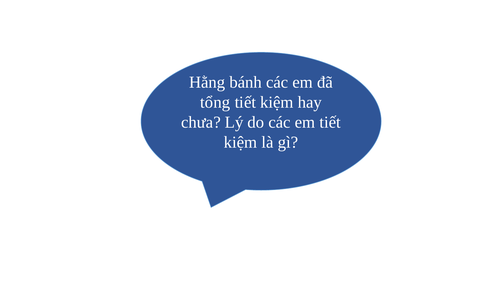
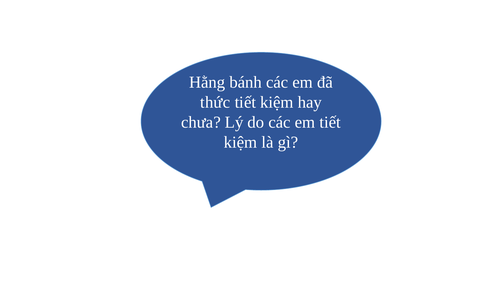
tổng: tổng -> thức (215, 102)
